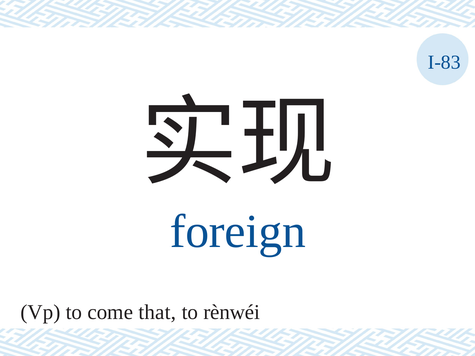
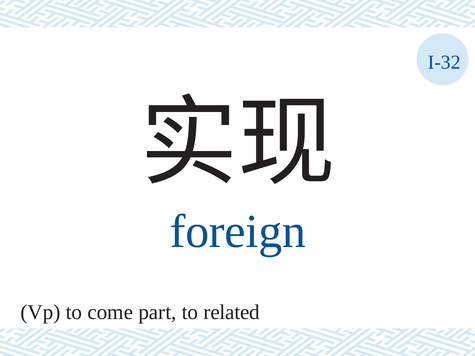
I-83: I-83 -> I-32 (444, 62)
that: that -> part (157, 313)
rènwéi: rènwéi -> related (232, 313)
